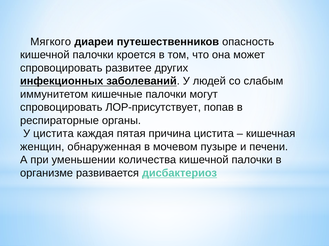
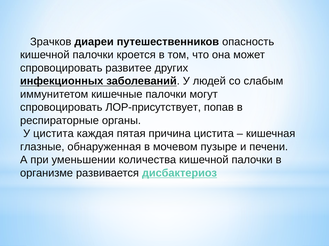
Мягкого: Мягкого -> Зрачков (51, 42)
женщин: женщин -> глазные (42, 147)
